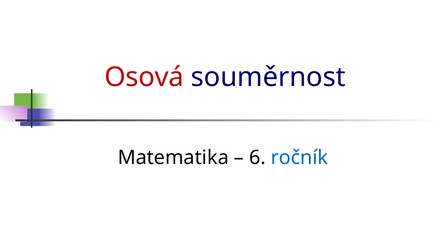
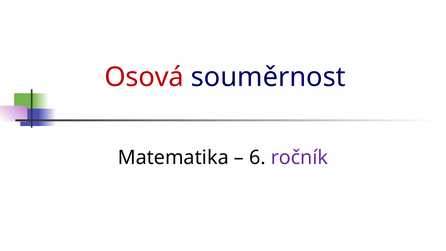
ročník colour: blue -> purple (299, 158)
